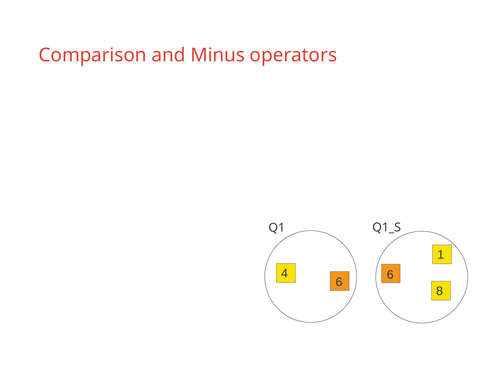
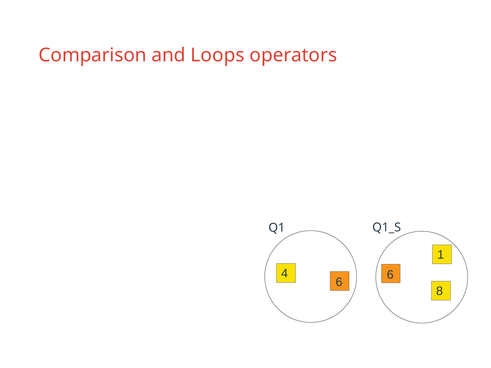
Minus: Minus -> Loops (218, 55)
